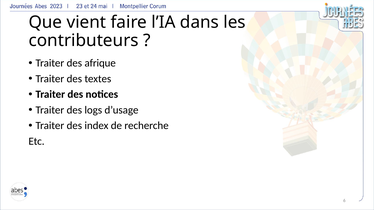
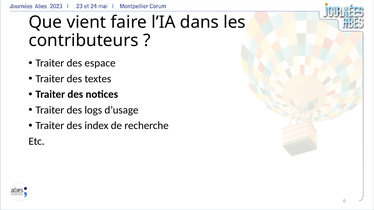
afrique: afrique -> espace (100, 63)
